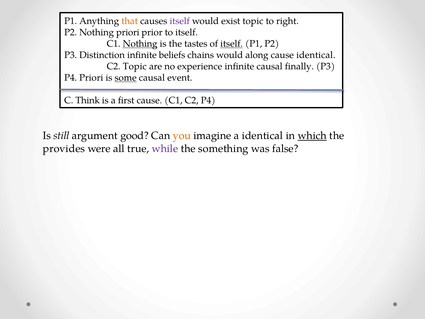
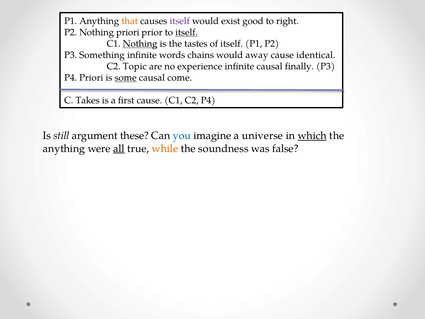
exist topic: topic -> good (253, 21)
itself underline: none -> present (187, 32)
itself underline: present -> none (232, 44)
Distinction: Distinction -> Something (102, 55)
beliefs: beliefs -> words (172, 55)
along: along -> away (257, 55)
event: event -> come (180, 78)
Think: Think -> Takes (88, 100)
good: good -> these (135, 136)
you colour: orange -> blue (182, 136)
a identical: identical -> universe (262, 136)
provides: provides -> anything (64, 148)
all underline: none -> present (119, 148)
while colour: purple -> orange (165, 148)
something: something -> soundness (223, 148)
